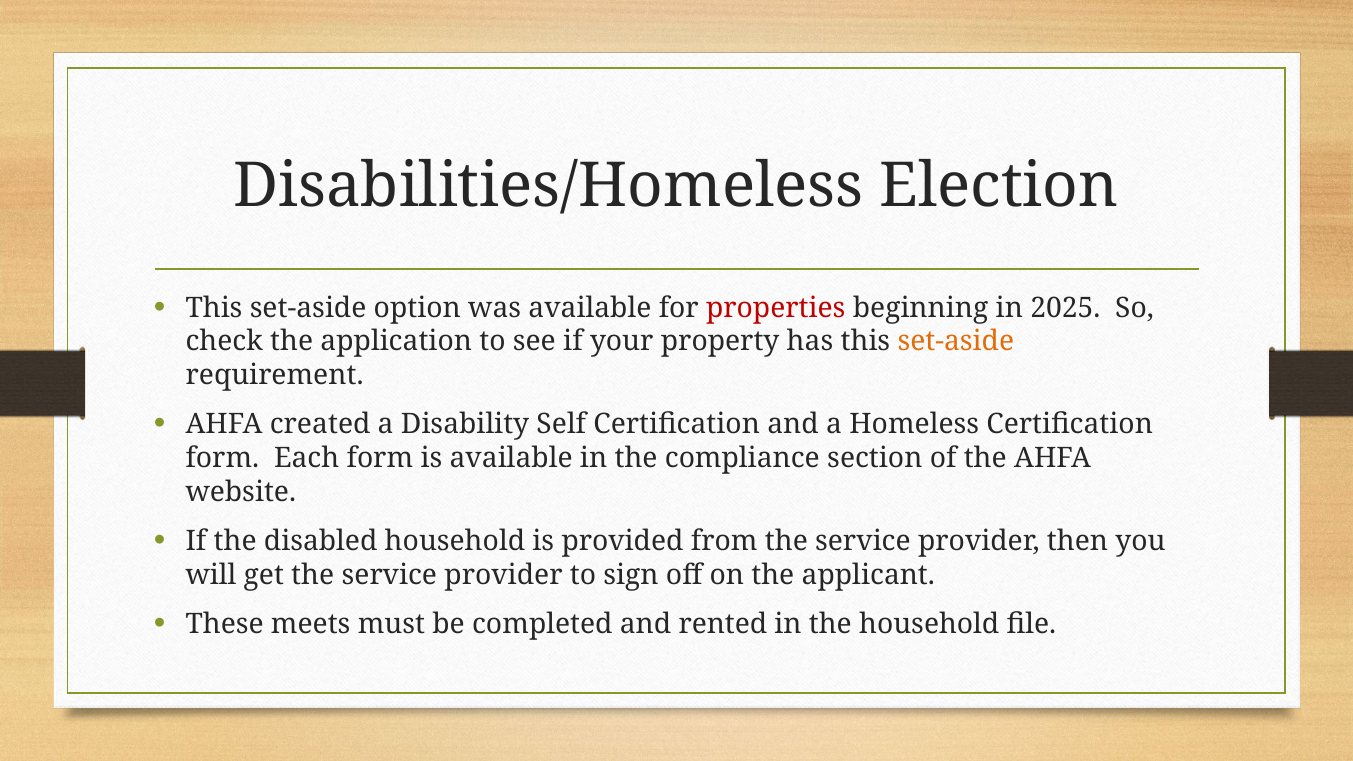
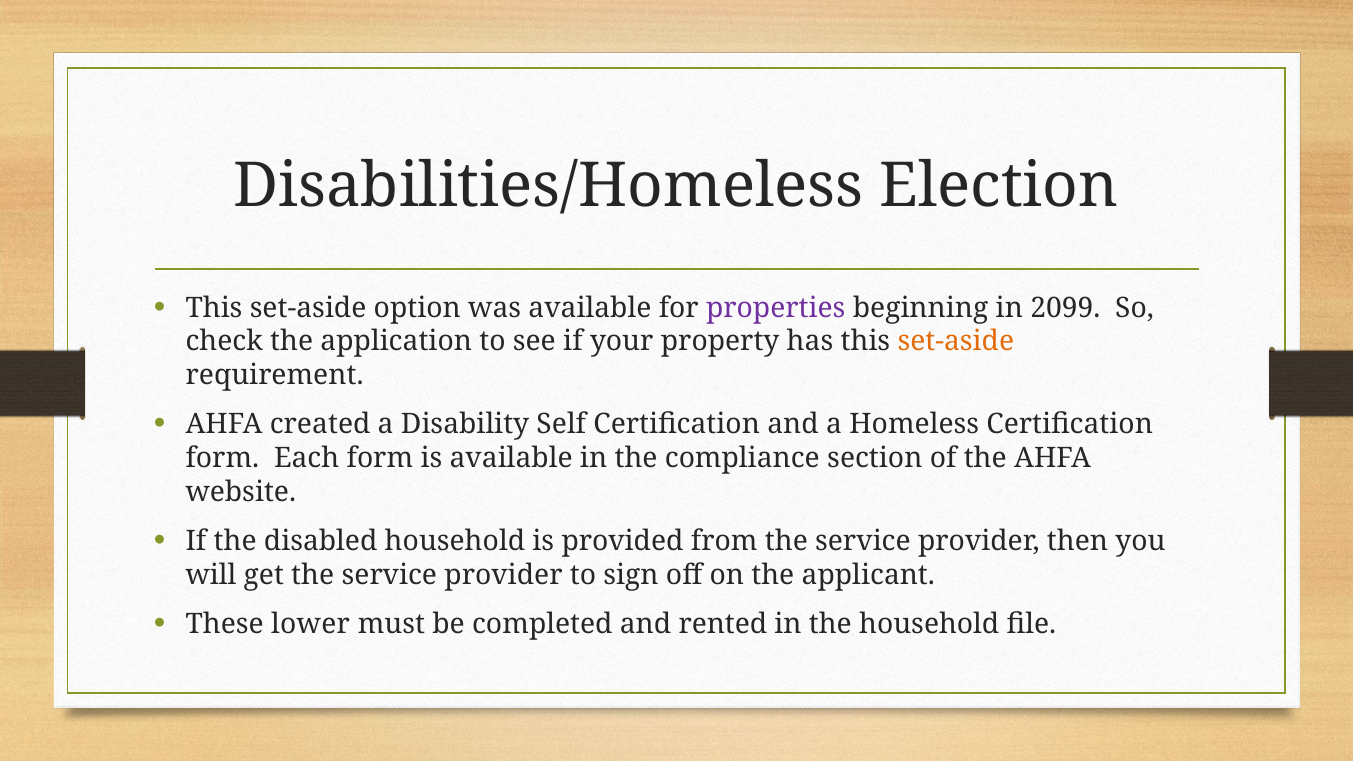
properties colour: red -> purple (776, 308)
2025: 2025 -> 2099 (1065, 308)
meets: meets -> lower (311, 624)
